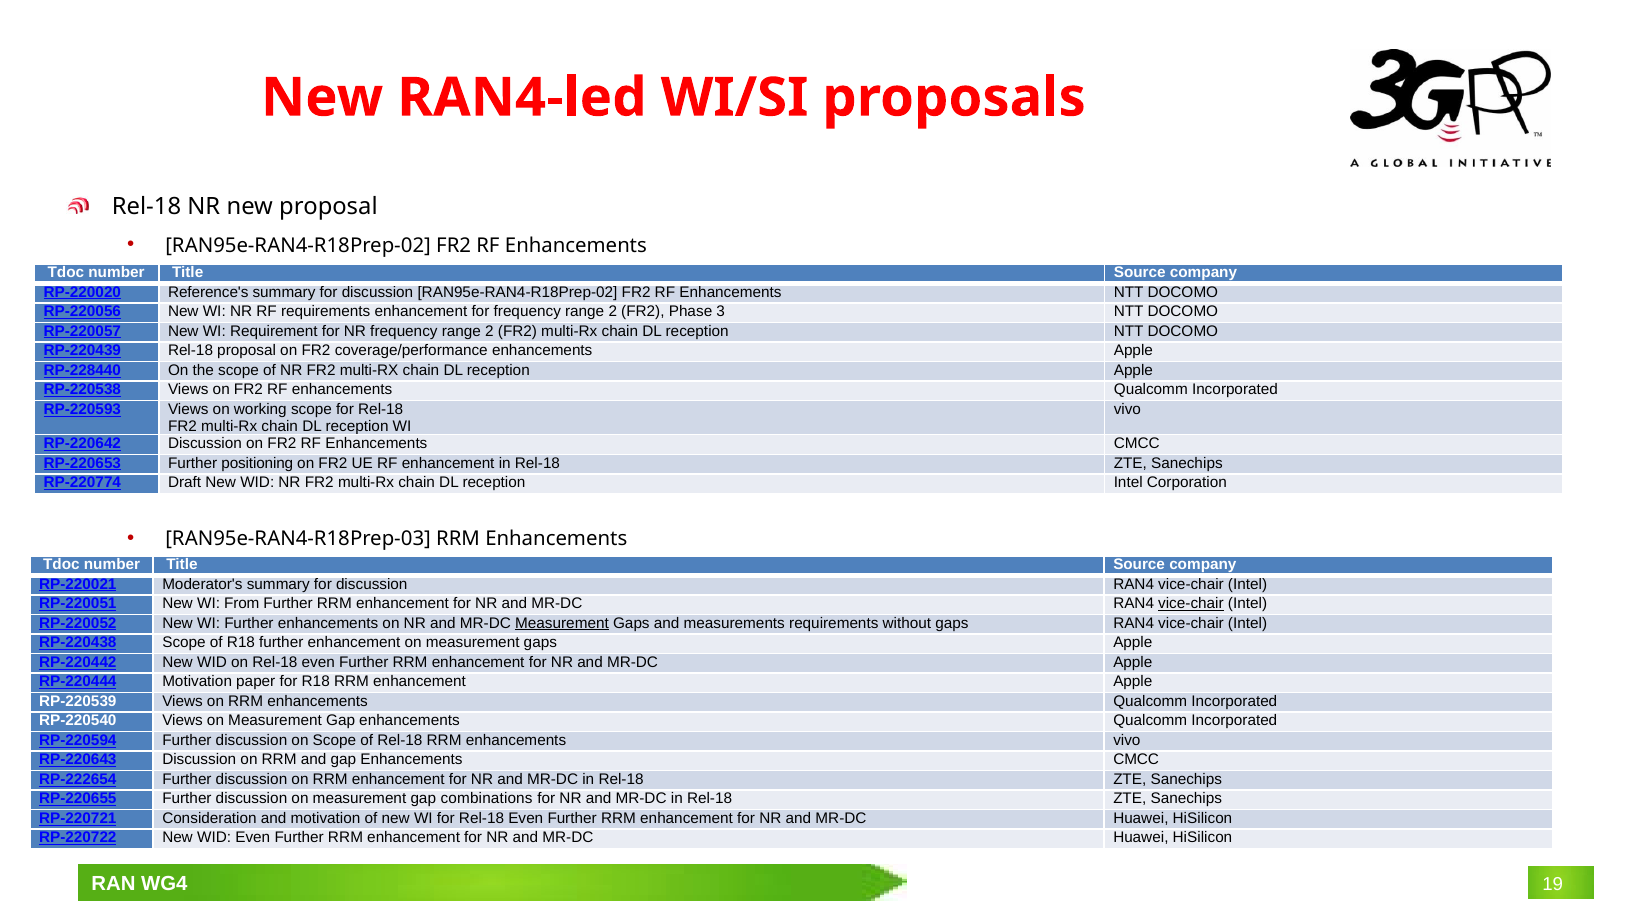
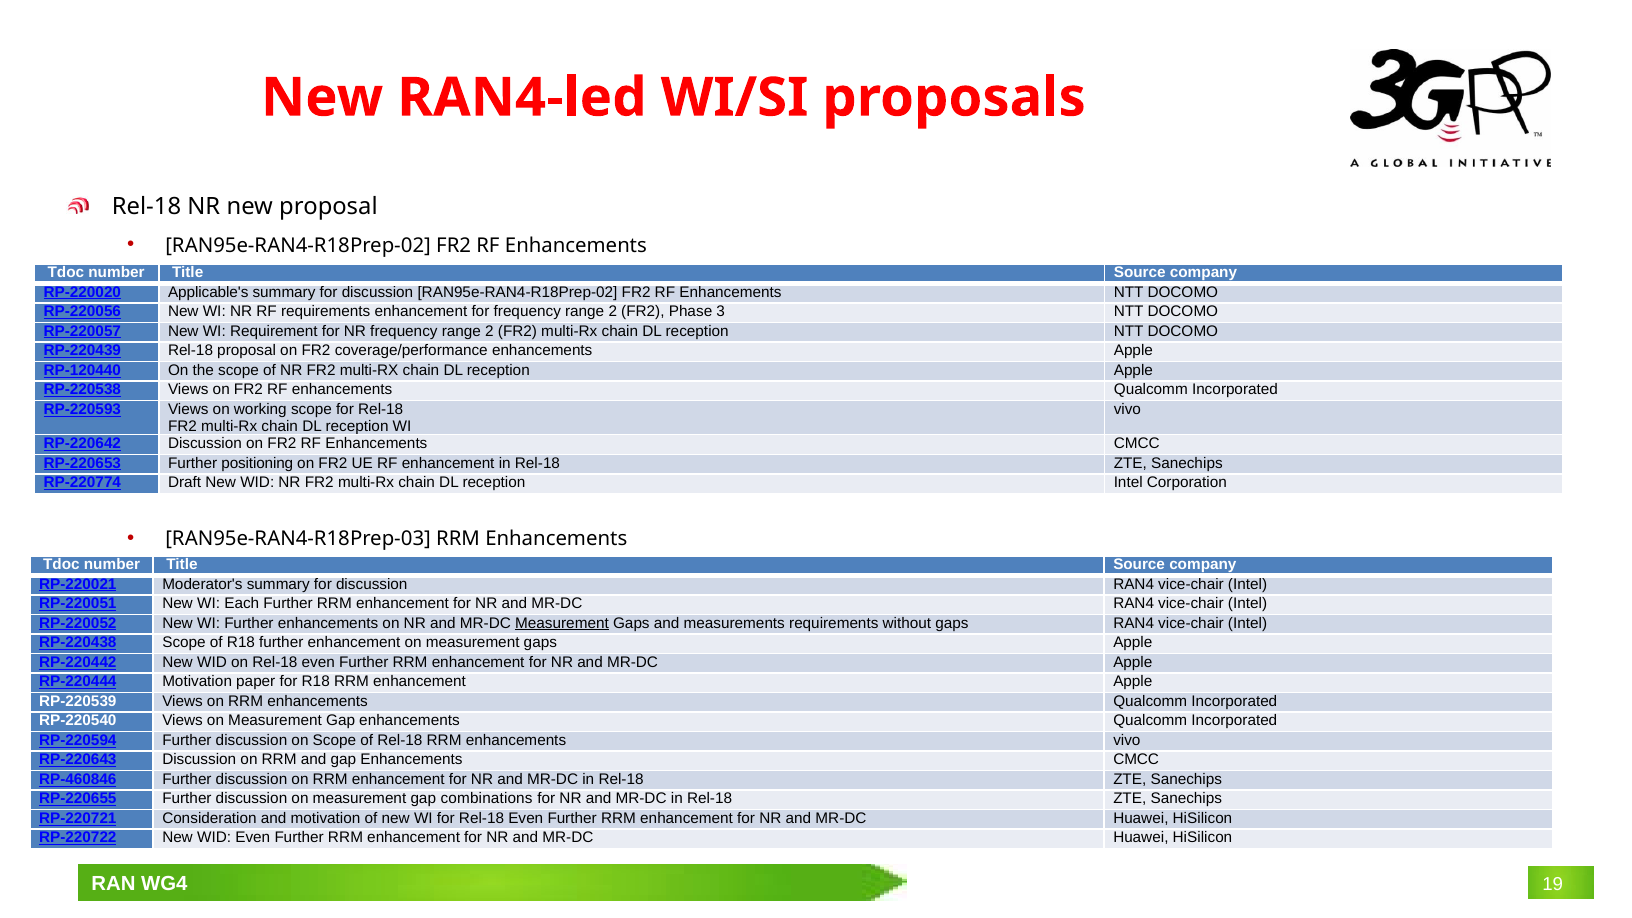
Reference's: Reference's -> Applicable's (208, 292)
RP-228440: RP-228440 -> RP-120440 (82, 370)
From: From -> Each (242, 604)
vice-chair underline: present -> none (1191, 604)
RP-222654: RP-222654 -> RP-460846 (78, 779)
